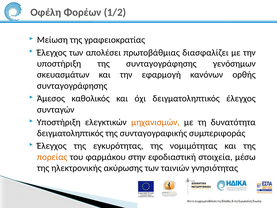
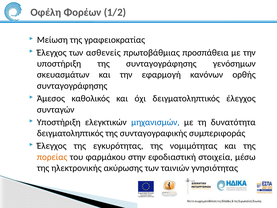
απολέσει: απολέσει -> ασθενείς (103, 52)
διασφαλίζει: διασφαλίζει -> προσπάθεια (206, 52)
μηχανισμών colour: orange -> blue (155, 122)
